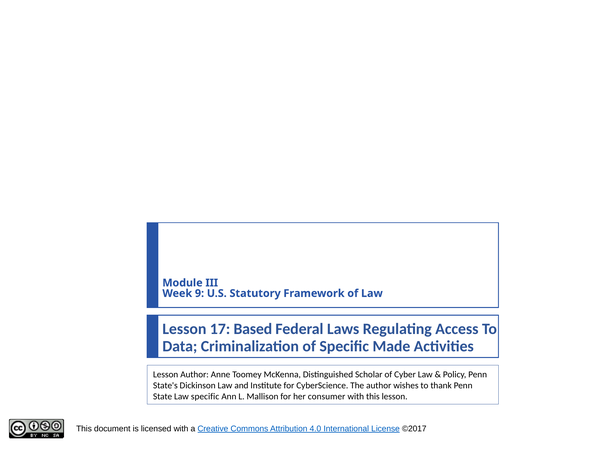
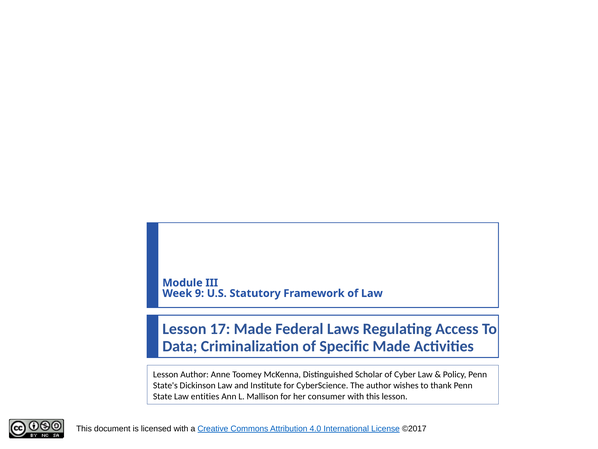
17 Based: Based -> Made (253, 329)
Law specific: specific -> entities (205, 396)
